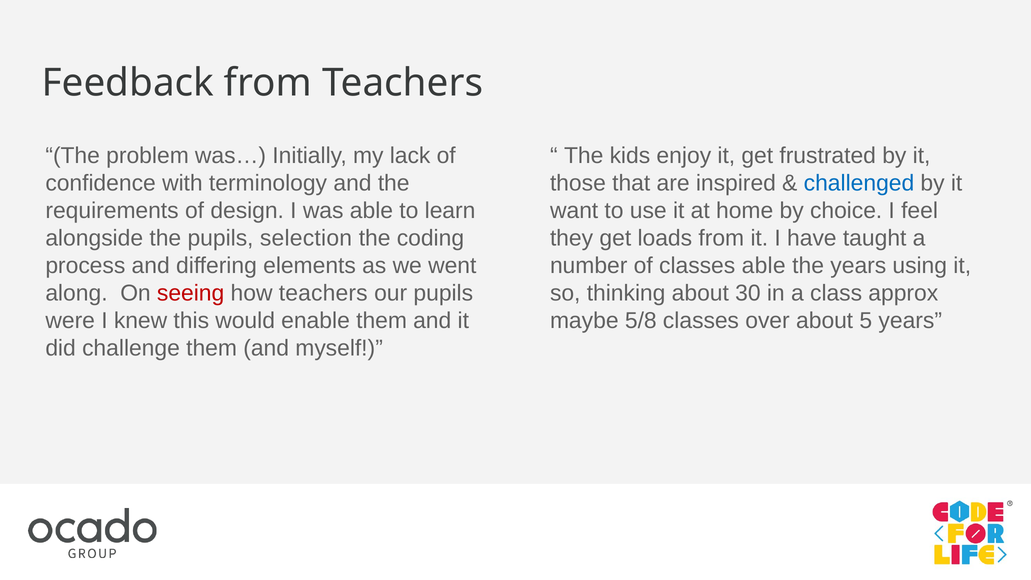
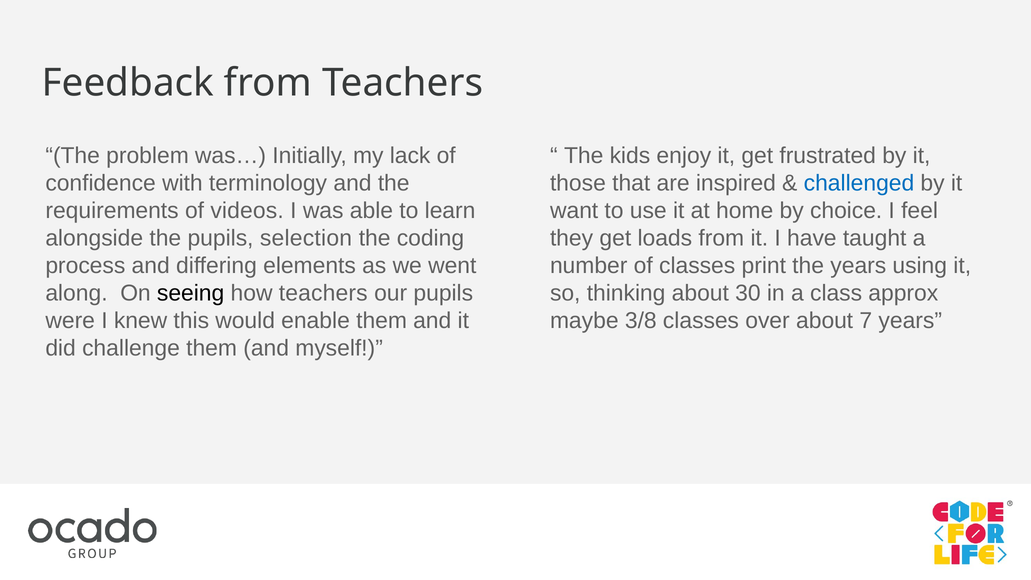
design: design -> videos (247, 211)
classes able: able -> print (764, 265)
seeing colour: red -> black (191, 293)
5/8: 5/8 -> 3/8 (641, 320)
5: 5 -> 7 (866, 320)
